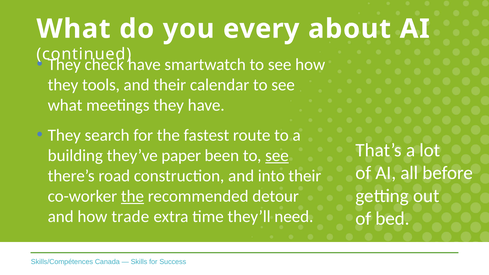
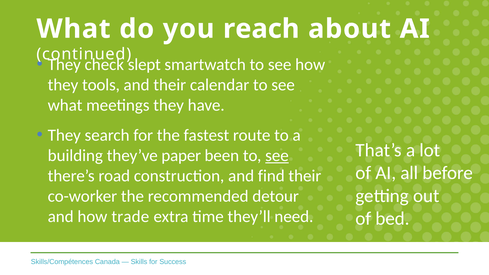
every: every -> reach (261, 29)
have: have -> slept (144, 65)
into: into -> find (271, 176)
the underline: present -> none (132, 196)
